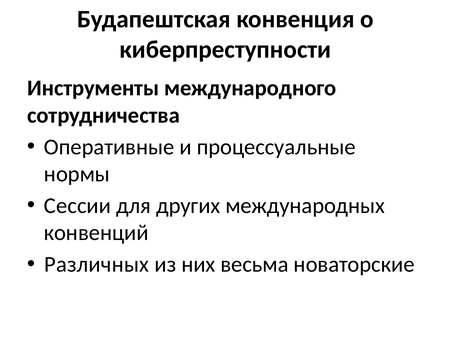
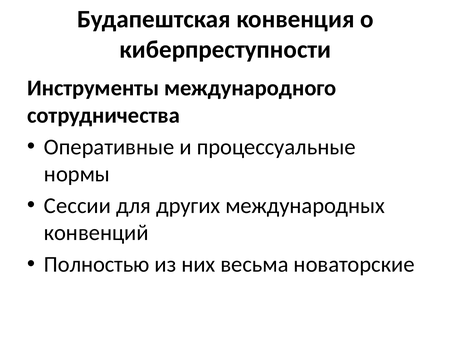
Различных: Различных -> Полностью (97, 264)
